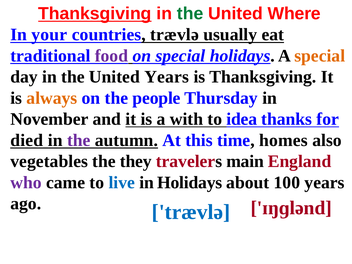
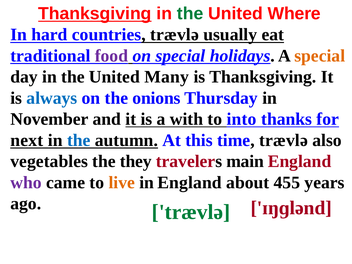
your: your -> hard (49, 35)
United Years: Years -> Many (167, 77)
always colour: orange -> blue (52, 98)
people: people -> onions (157, 98)
idea: idea -> into (242, 119)
died: died -> next (27, 140)
the colour: purple -> blue (79, 140)
time homes: homes -> trævlə (283, 140)
live colour: blue -> orange (122, 182)
in Holidays: Holidays -> England (190, 182)
100: 100 -> 455 (287, 182)
trævlə colour: blue -> green (191, 212)
